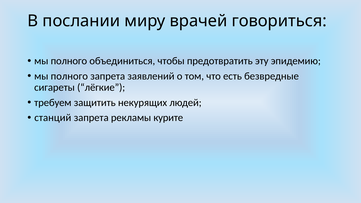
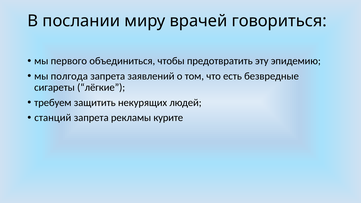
полного: полного -> первого (69, 61)
полного: полного -> полгода (69, 76)
